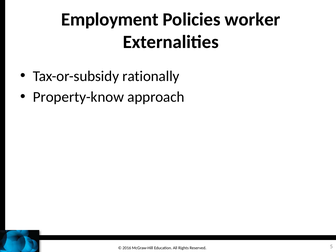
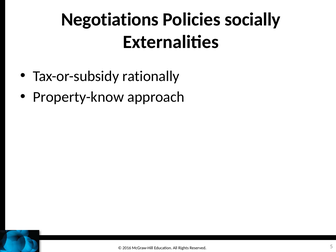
Employment: Employment -> Negotiations (110, 20)
worker: worker -> socially (253, 20)
